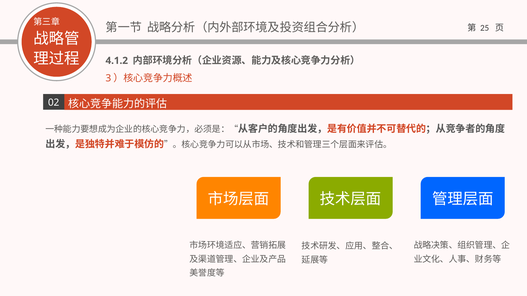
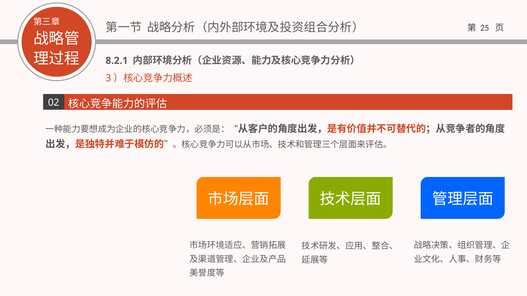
4.1.2: 4.1.2 -> 8.2.1 (117, 61)
